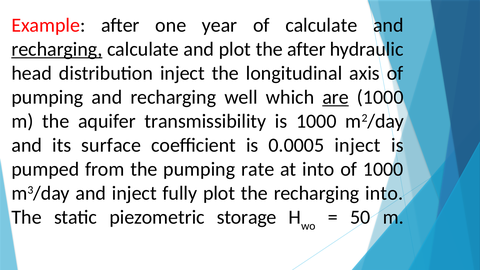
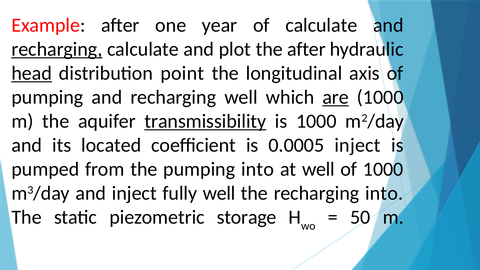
head underline: none -> present (32, 73)
distribution inject: inject -> point (182, 73)
transmissibility underline: none -> present (205, 121)
surface: surface -> located (111, 145)
pumping rate: rate -> into (258, 169)
at into: into -> well (318, 169)
fully plot: plot -> well (219, 193)
